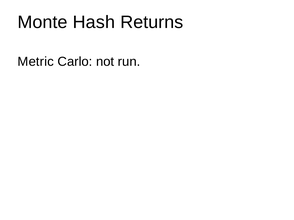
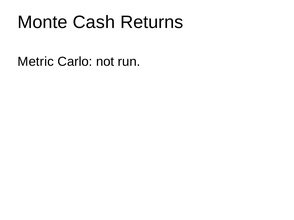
Hash: Hash -> Cash (94, 22)
